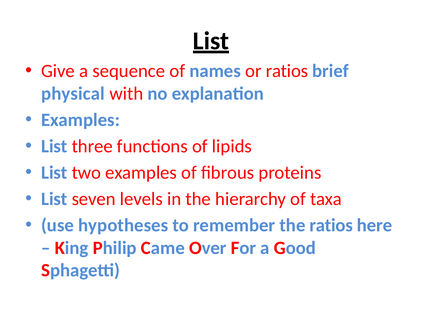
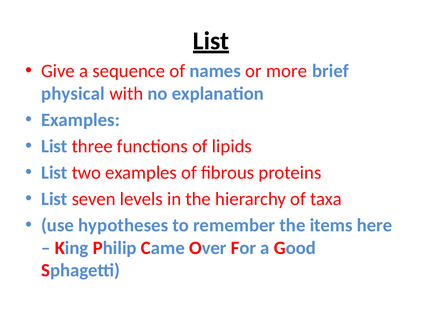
or ratios: ratios -> more (287, 71)
the ratios: ratios -> items (331, 225)
